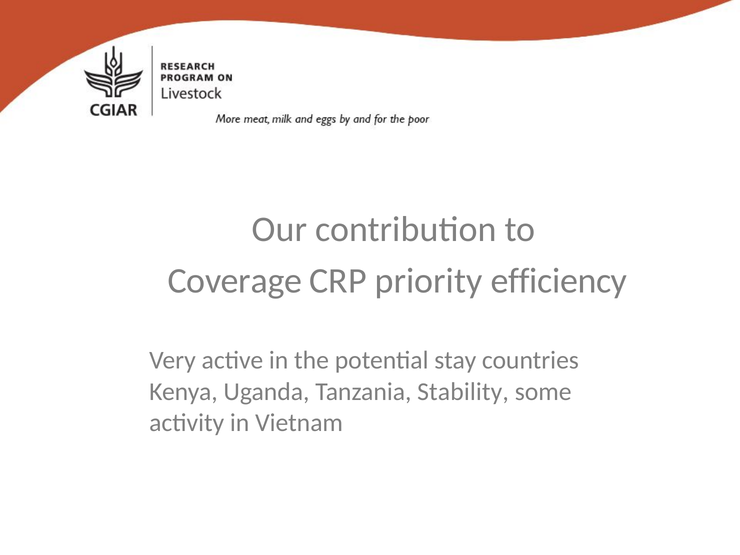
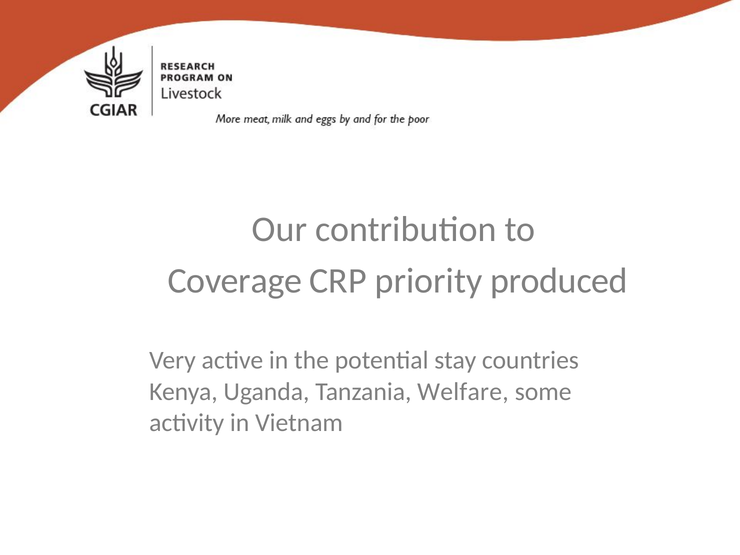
efficiency: efficiency -> produced (559, 281)
Stability: Stability -> Welfare (463, 392)
